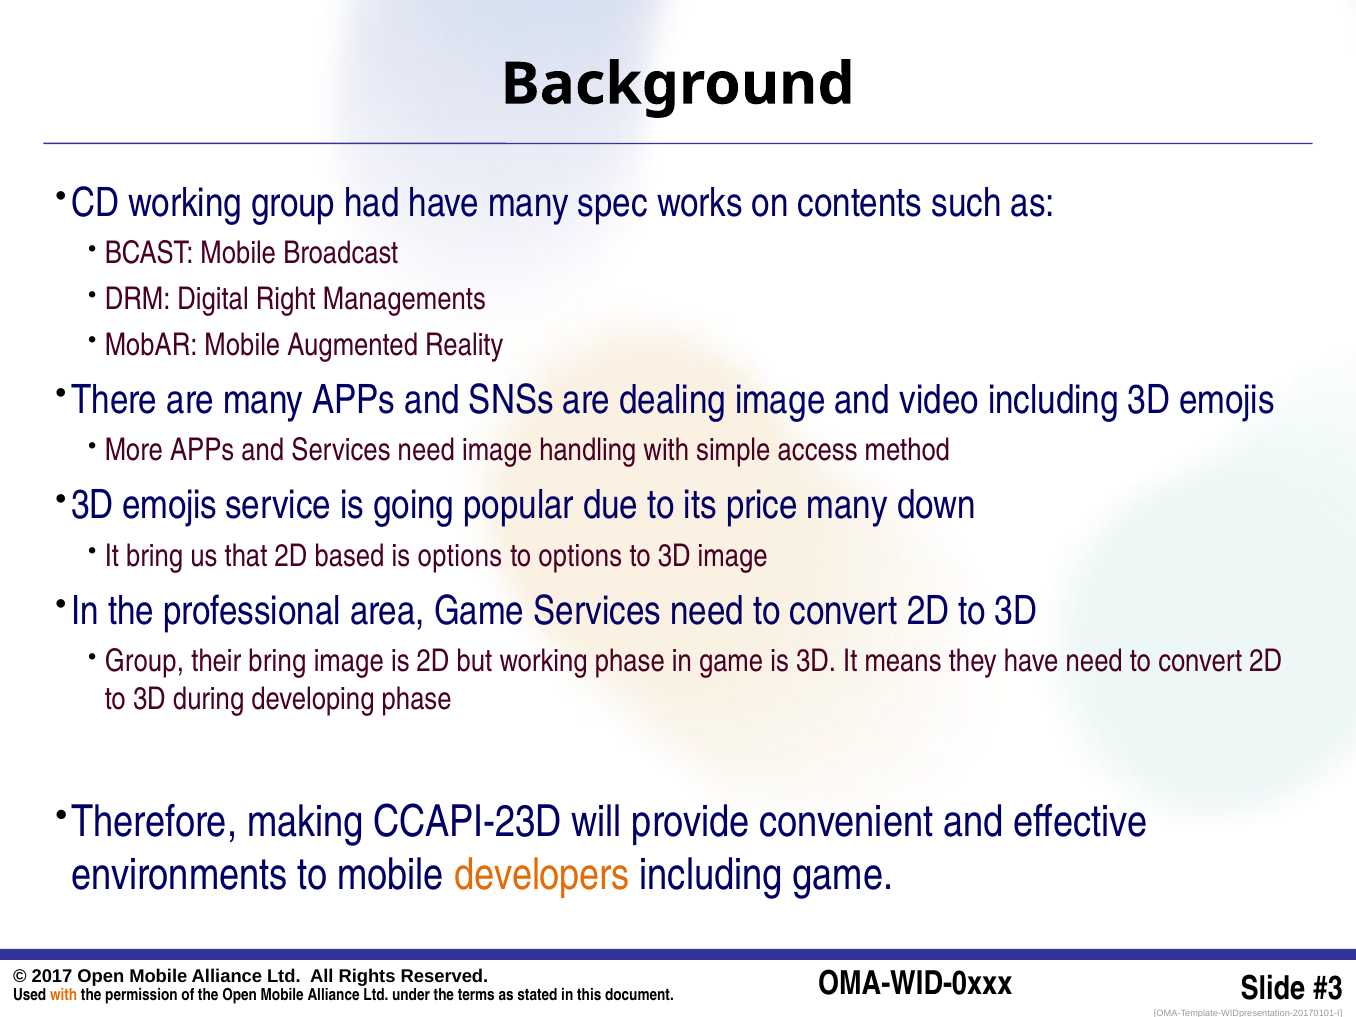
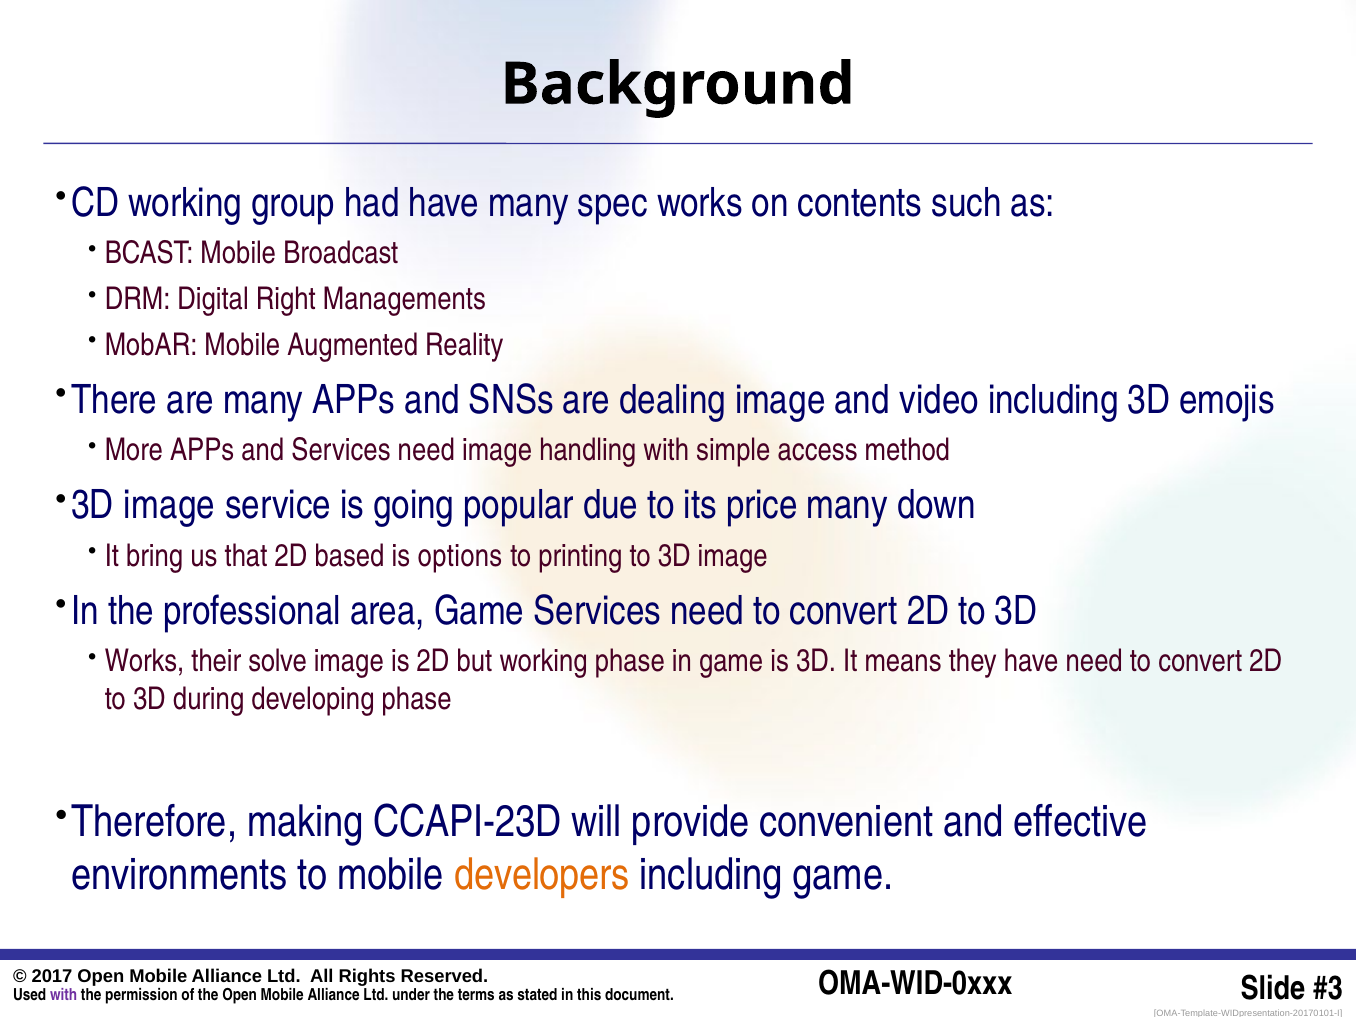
emojis: emojis -> image (169, 505)
to options: options -> printing (580, 556)
Group: Group -> Works (144, 662)
their bring: bring -> solve (278, 662)
with colour: orange -> purple (64, 995)
